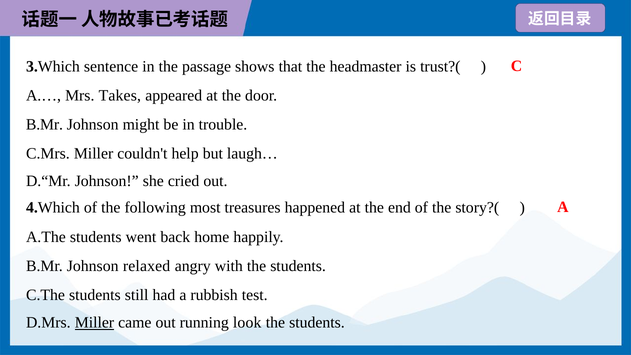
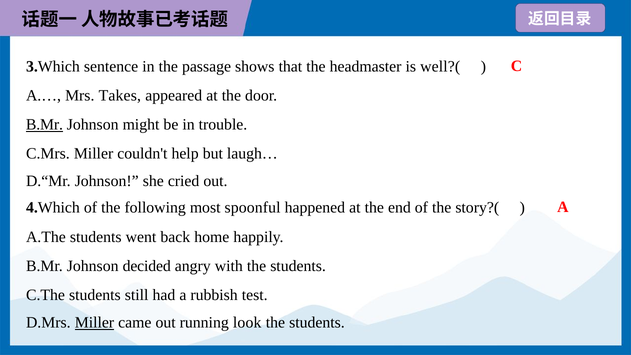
trust?(: trust?( -> well?( (440, 66)
B.Mr underline: none -> present (44, 125)
treasures: treasures -> spoonful (253, 208)
relaxed: relaxed -> decided (147, 266)
